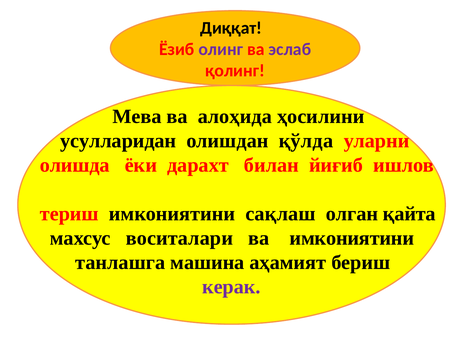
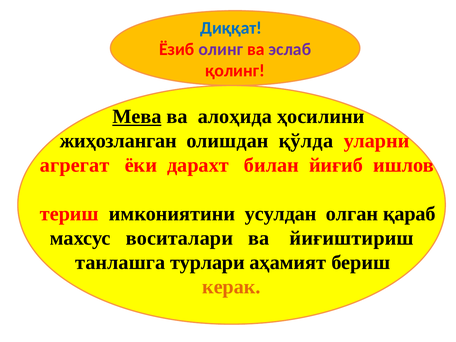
Диққат colour: black -> blue (231, 28)
Мева underline: none -> present (137, 117)
усулларидан: усулларидан -> жиҳозланган (118, 141)
олишда: олишда -> агрегат (75, 165)
сақлаш: сақлаш -> усулдан (281, 214)
қайта: қайта -> қараб (409, 214)
ва имкониятини: имкониятини -> йиғиштириш (352, 238)
машина: машина -> турлари (207, 263)
керак colour: purple -> orange (231, 287)
